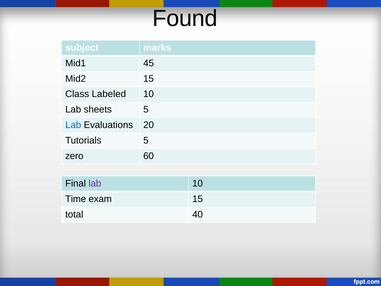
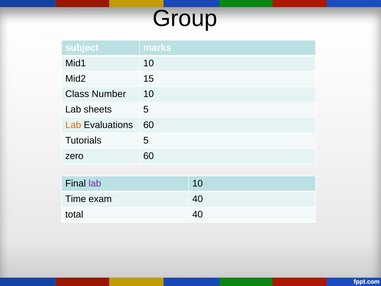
Found: Found -> Group (185, 18)
Mid1 45: 45 -> 10 (149, 63)
Labeled: Labeled -> Number (109, 94)
Lab colour: blue -> orange (73, 125)
Evaluations 20: 20 -> 60 (149, 125)
exam 15: 15 -> 40 (198, 199)
